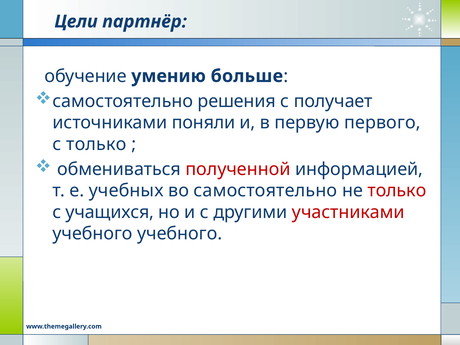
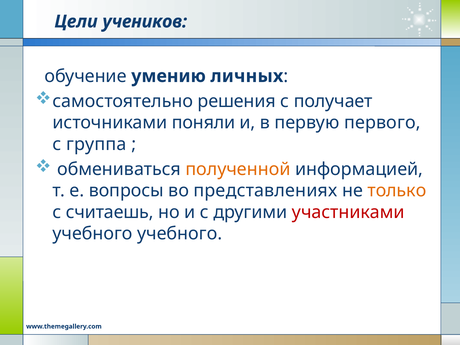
партнёр: партнёр -> учеников (145, 22)
больше: больше -> личных (247, 76)
с только: только -> группа (96, 144)
полученной colour: red -> orange (238, 169)
учебных: учебных -> вопросы (126, 191)
во самостоятельно: самостоятельно -> представлениях (265, 191)
только colour: red -> orange (397, 191)
учащихся: учащихся -> считаешь (110, 212)
